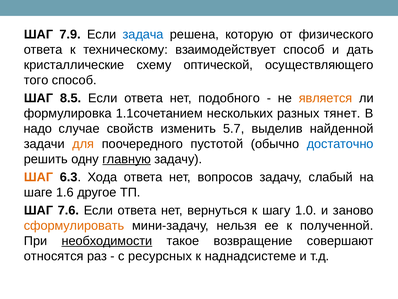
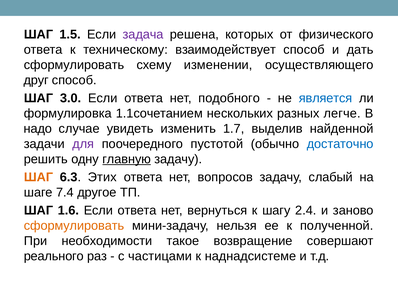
7.9: 7.9 -> 1.5 (70, 34)
задача colour: blue -> purple (143, 34)
которую: которую -> которых (249, 34)
кристаллические: кристаллические -> сформулировать (74, 65)
оптической: оптической -> изменении (218, 65)
того: того -> друг (36, 80)
8.5: 8.5 -> 3.0 (71, 98)
является colour: orange -> blue (326, 98)
тянет: тянет -> легче (342, 113)
свойств: свойств -> увидеть (130, 129)
5.7: 5.7 -> 1.7 (234, 129)
для colour: orange -> purple (83, 144)
Хода: Хода -> Этих (102, 177)
1.6: 1.6 -> 7.4 (65, 192)
7.6: 7.6 -> 1.6 (68, 210)
1.0: 1.0 -> 2.4 (306, 210)
необходимости underline: present -> none (107, 241)
относятся: относятся -> реального (54, 256)
ресурсных: ресурсных -> частицами (160, 256)
